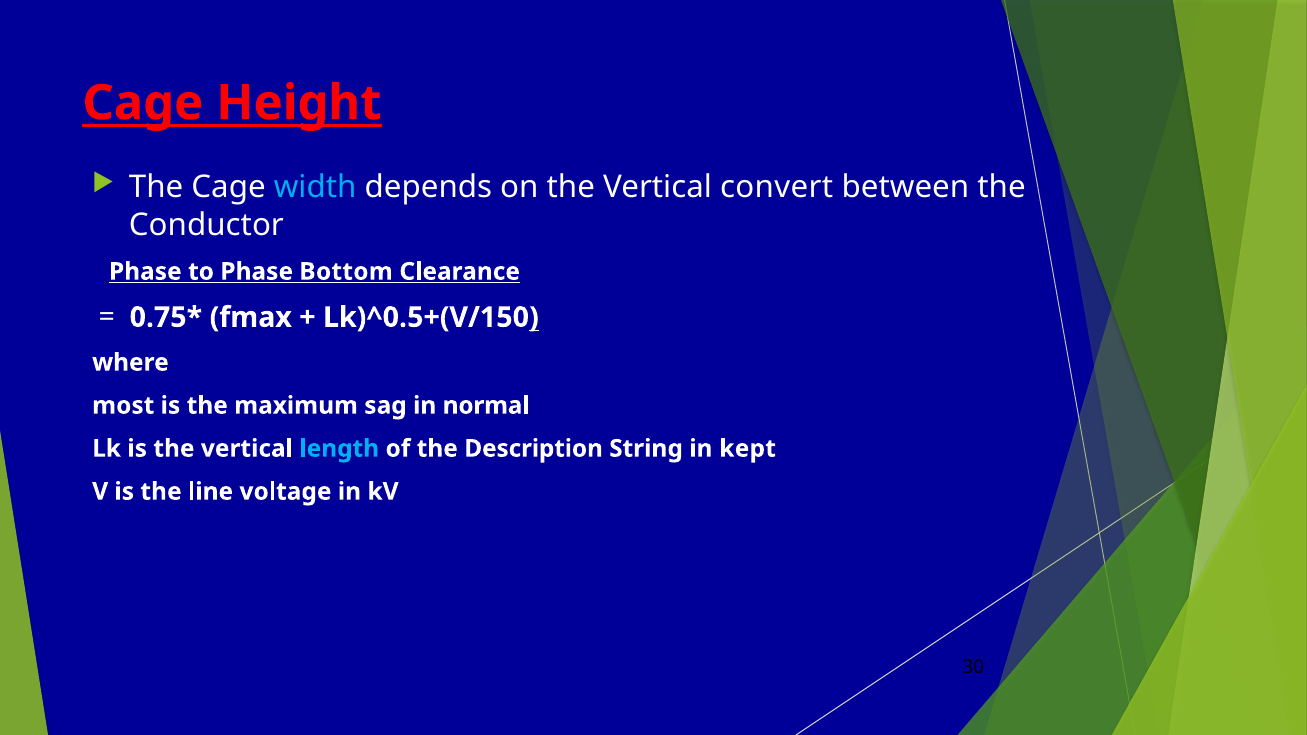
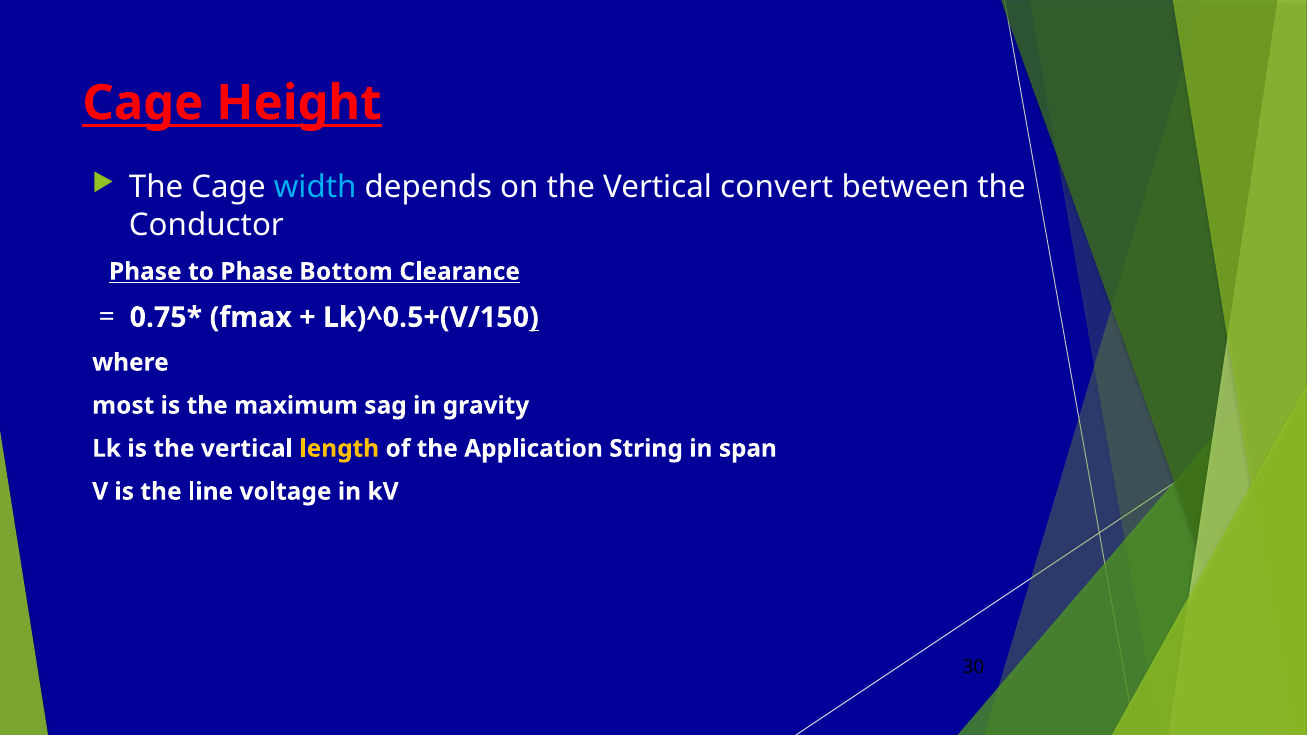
normal: normal -> gravity (486, 406)
length colour: light blue -> yellow (339, 449)
Description: Description -> Application (534, 449)
kept: kept -> span (748, 449)
